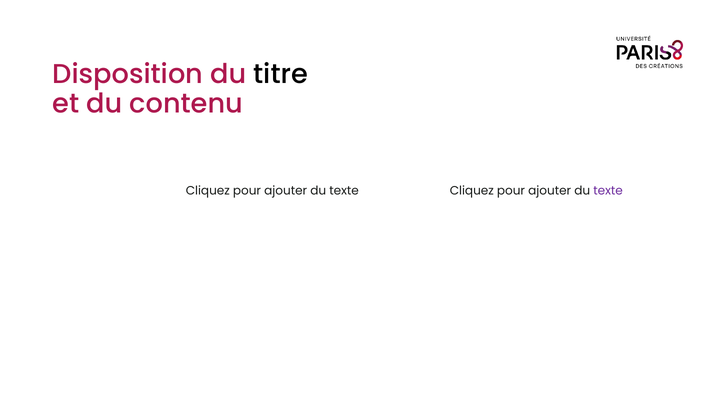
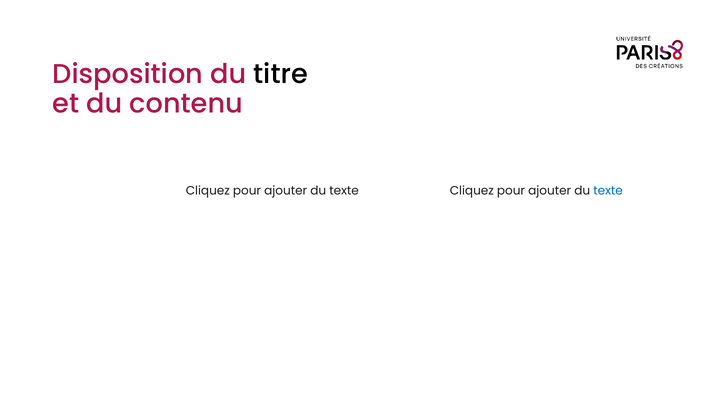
texte colour: purple -> blue (608, 190)
